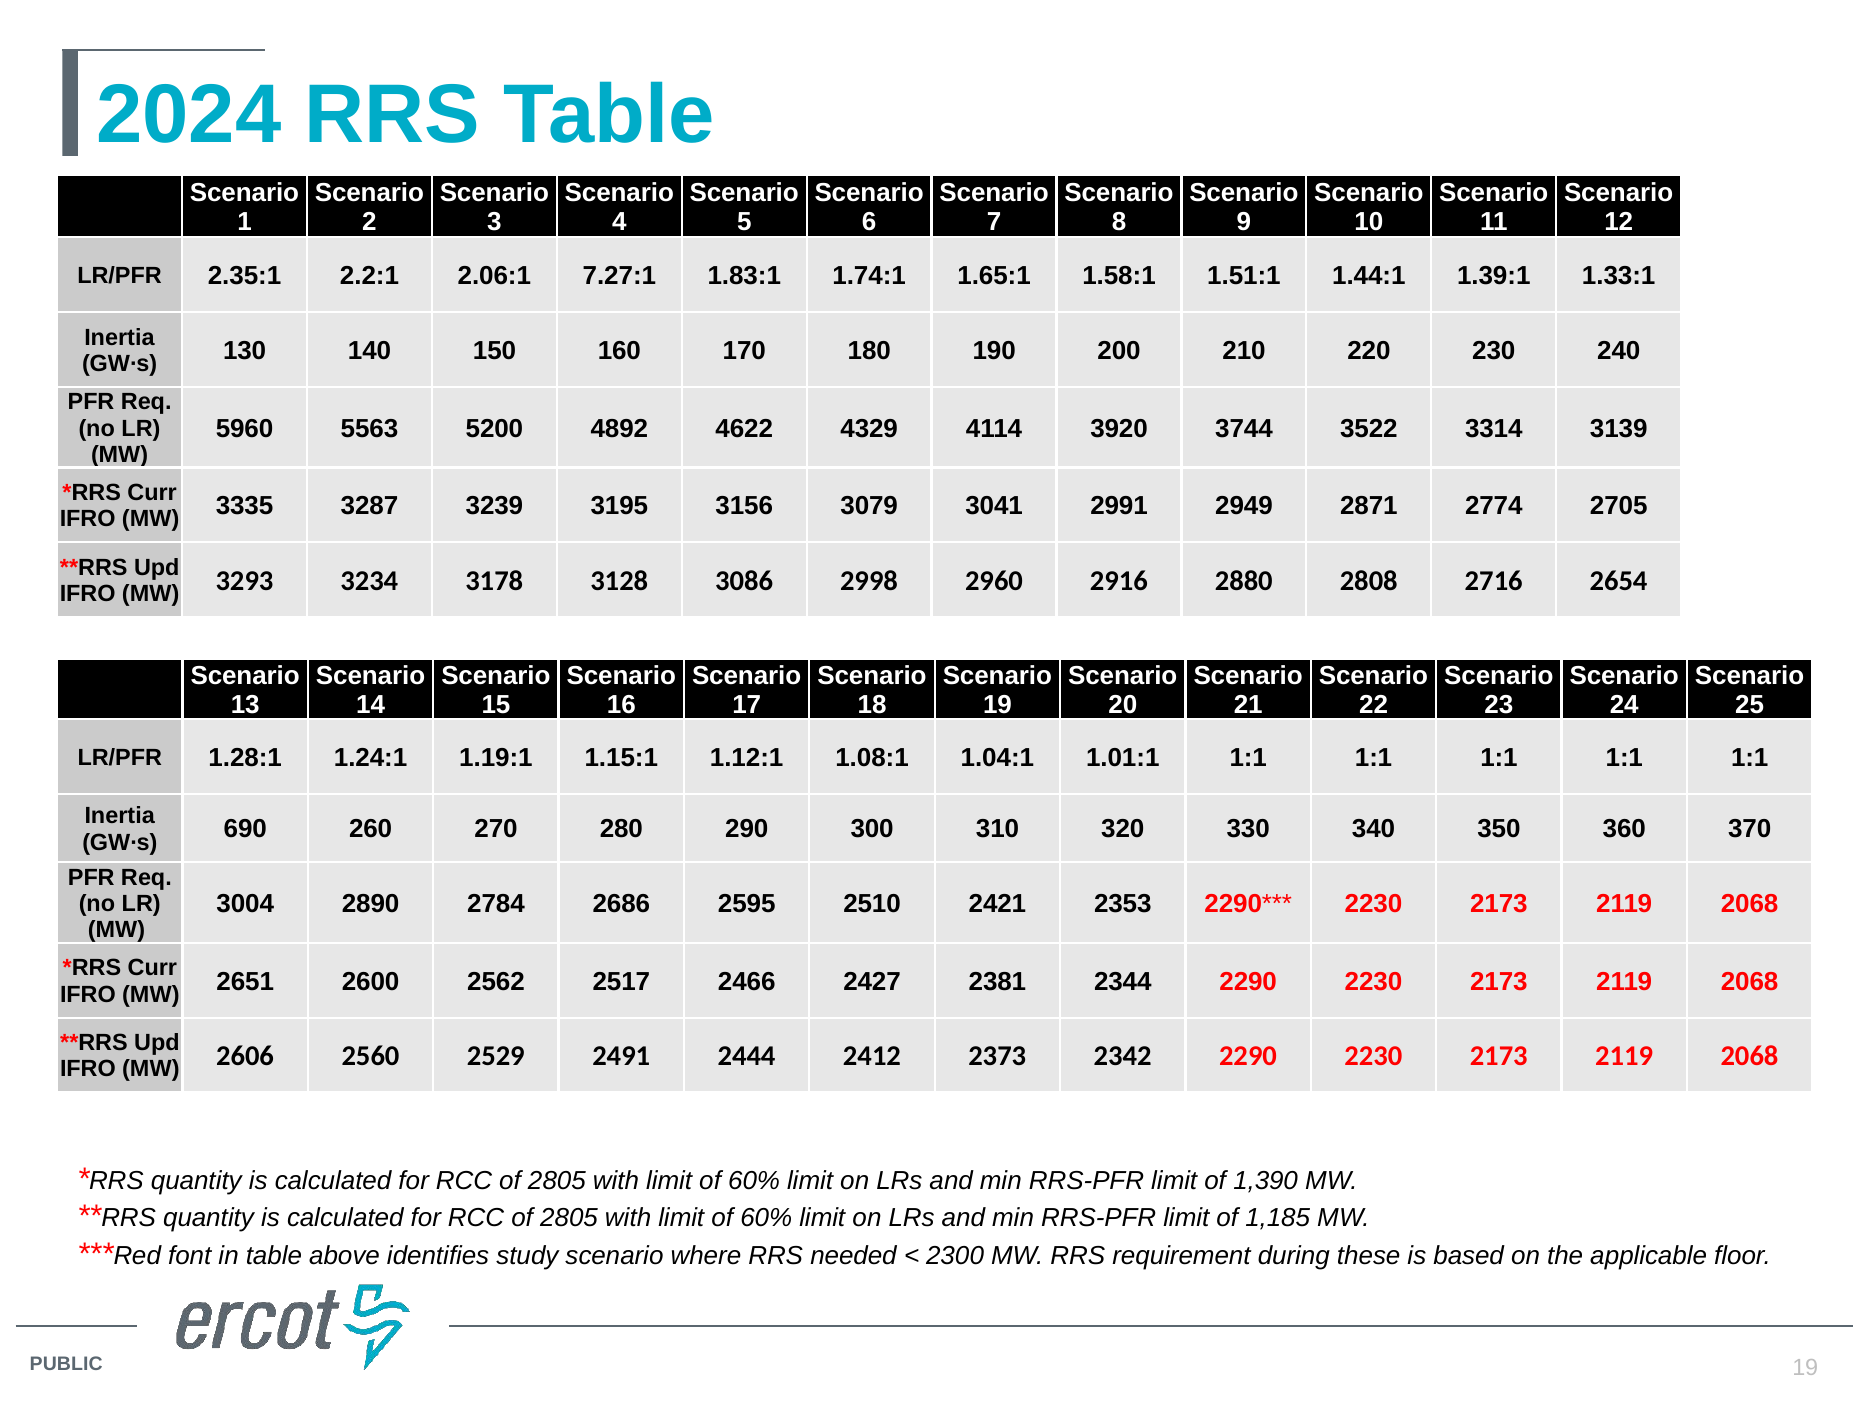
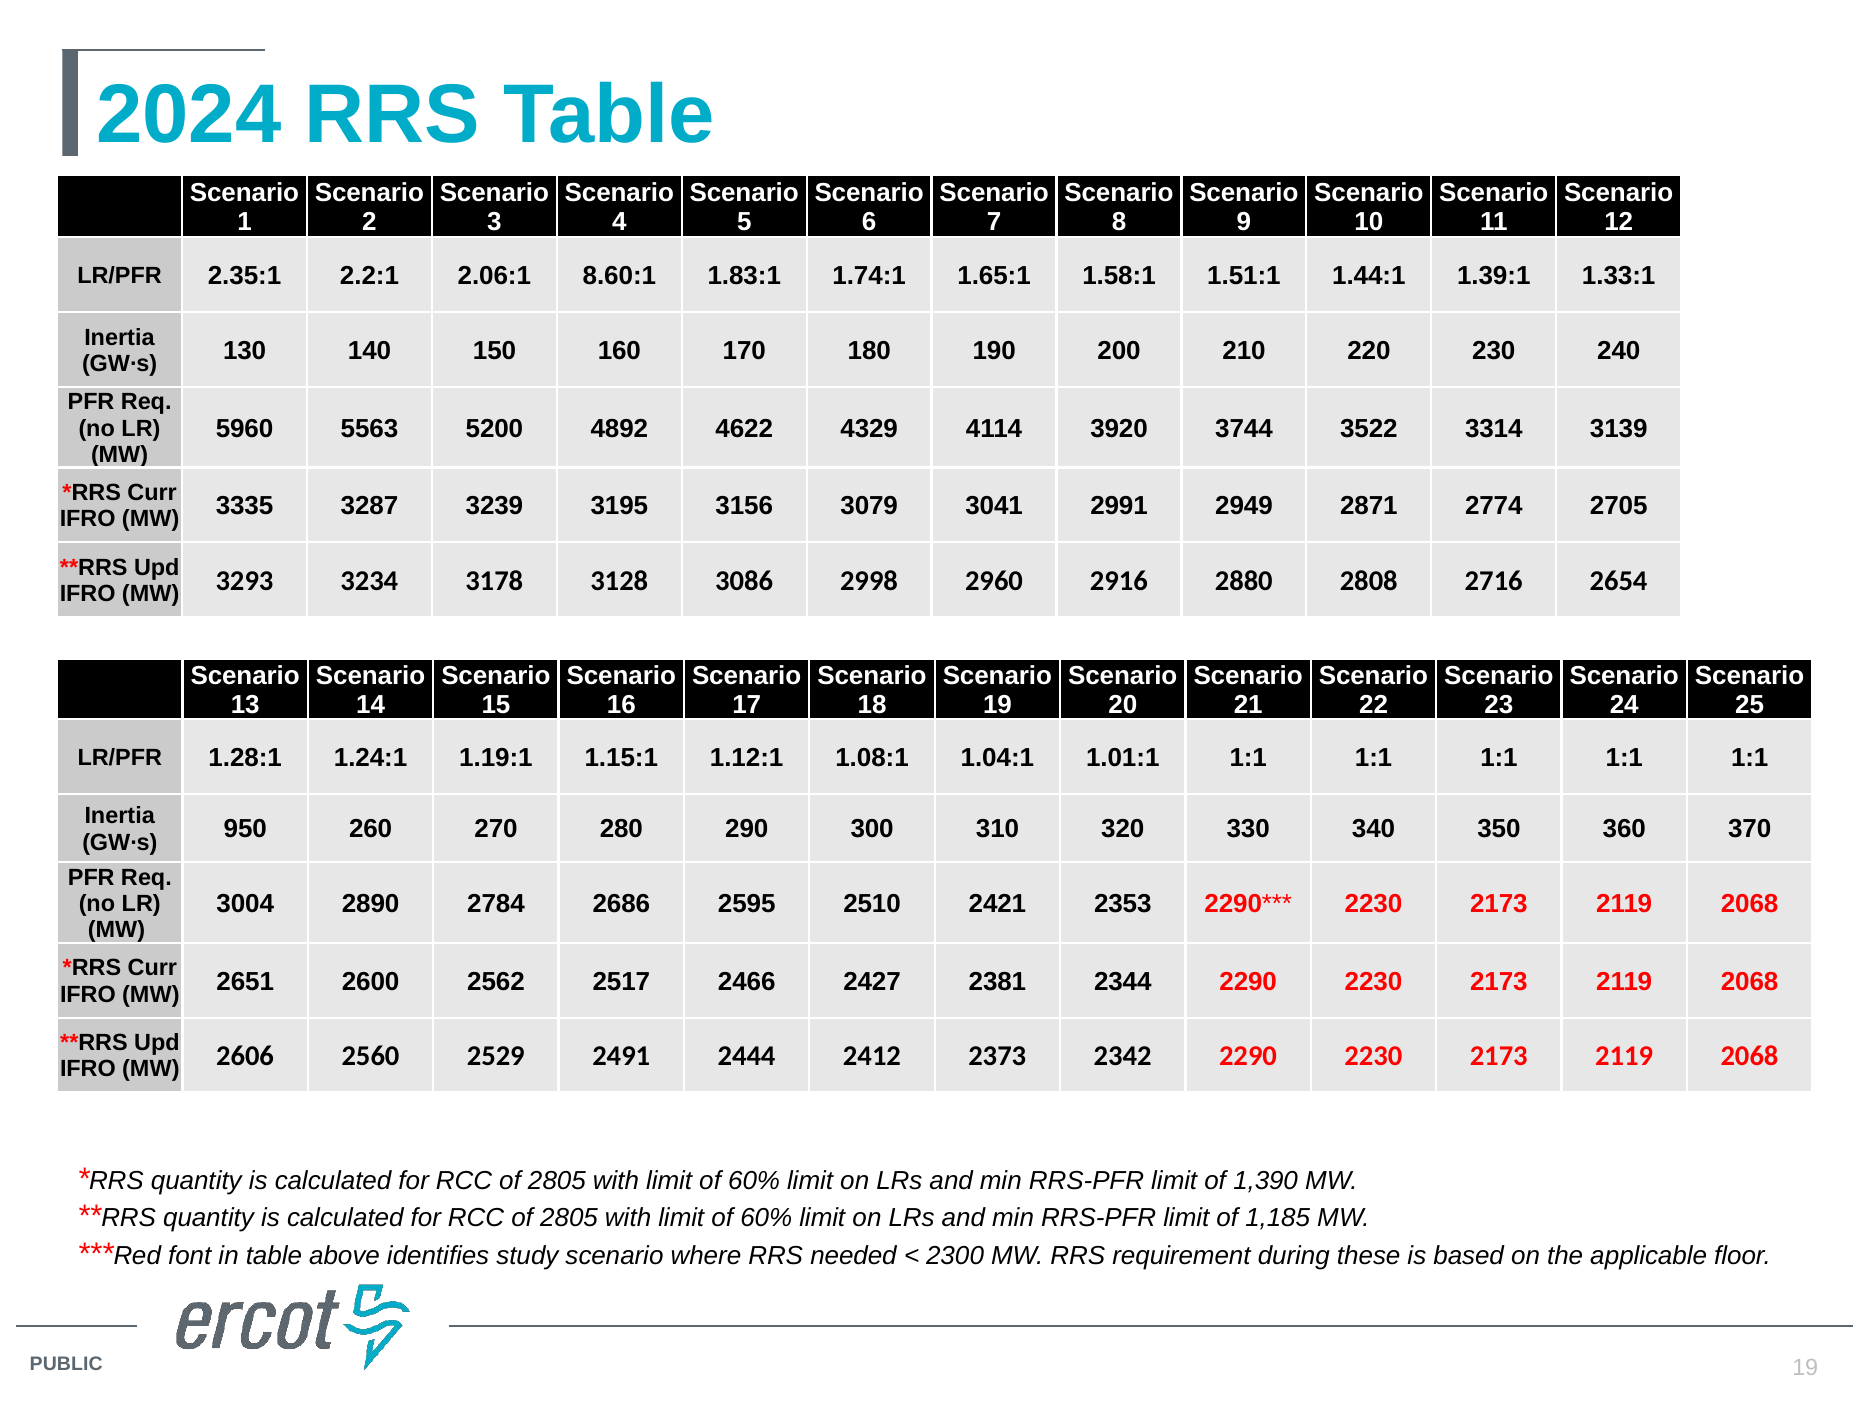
7.27:1: 7.27:1 -> 8.60:1 (619, 276)
690: 690 -> 950 (245, 829)
